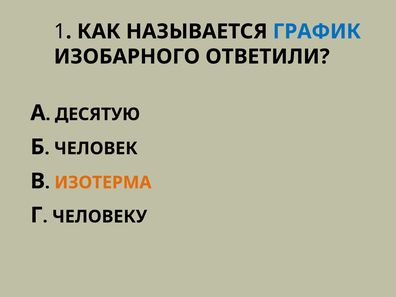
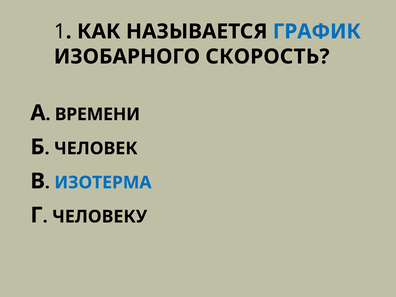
ОТВЕТИЛИ: ОТВЕТИЛИ -> СКОРОСТЬ (267, 57)
ДЕСЯТУЮ: ДЕСЯТУЮ -> ВРЕМЕНИ (97, 114)
ИЗОТЕРМА colour: orange -> blue (103, 183)
